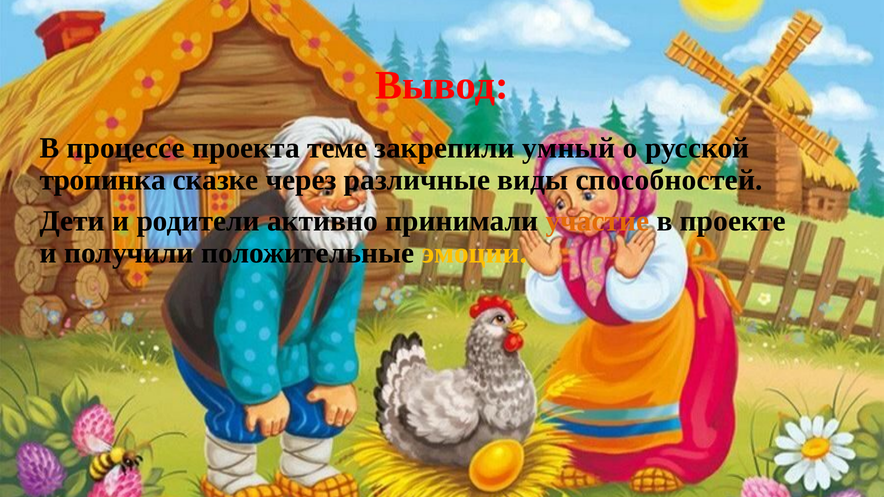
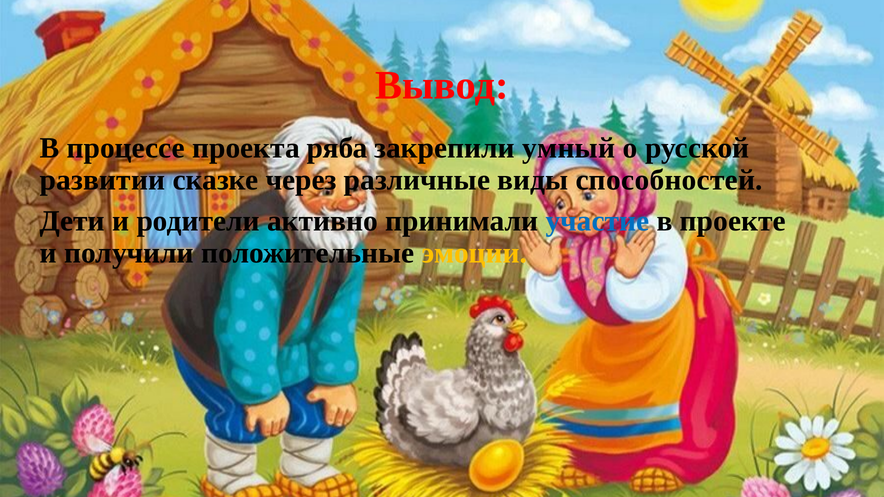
теме: теме -> ряба (337, 148)
тропинка: тропинка -> развитии (102, 180)
участие colour: orange -> blue (597, 221)
